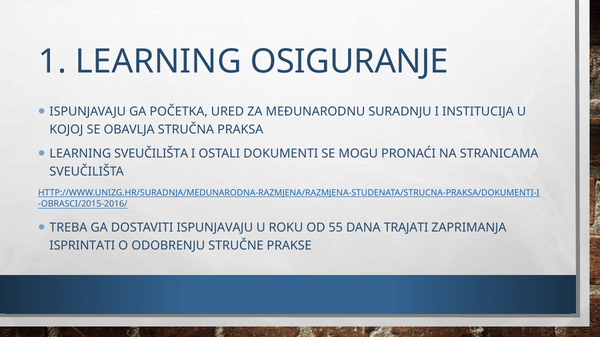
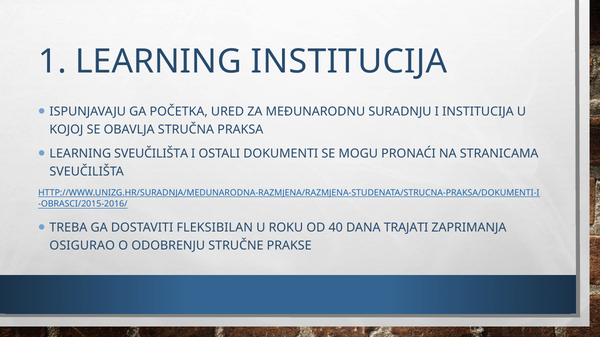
LEARNING OSIGURANJE: OSIGURANJE -> INSTITUCIJA (349, 62)
DOSTAVITI ISPUNJAVAJU: ISPUNJAVAJU -> FLEKSIBILAN (215, 228)
55: 55 -> 40 (336, 228)
ISPRINTATI: ISPRINTATI -> OSIGURAO (82, 246)
